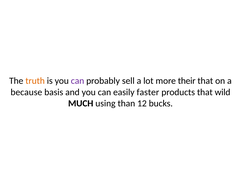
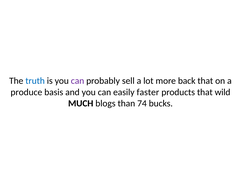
truth colour: orange -> blue (35, 81)
their: their -> back (187, 81)
because: because -> produce (26, 92)
using: using -> blogs (105, 103)
12: 12 -> 74 (142, 103)
